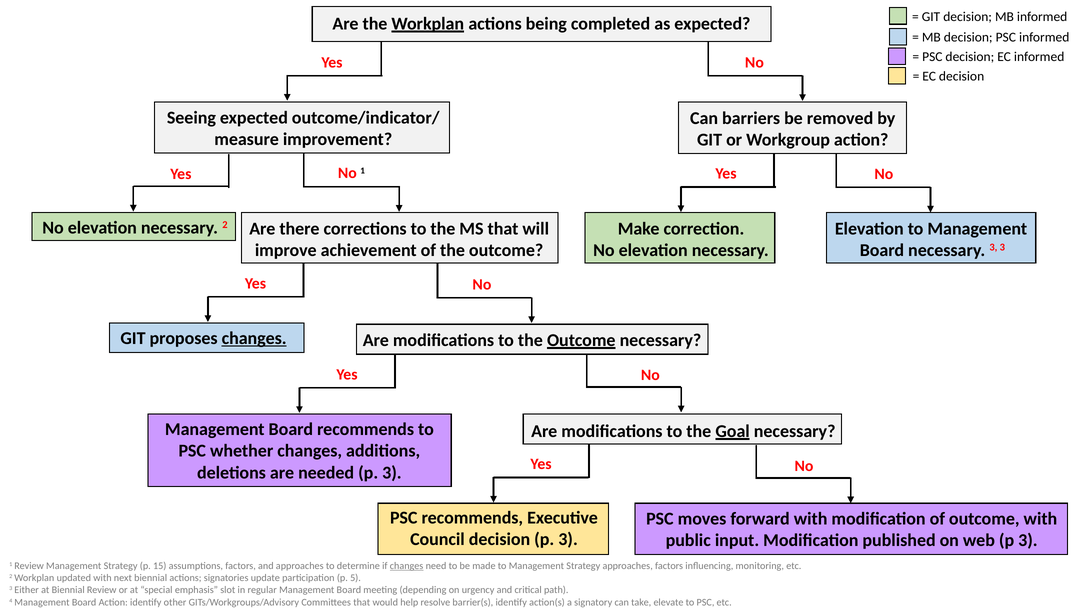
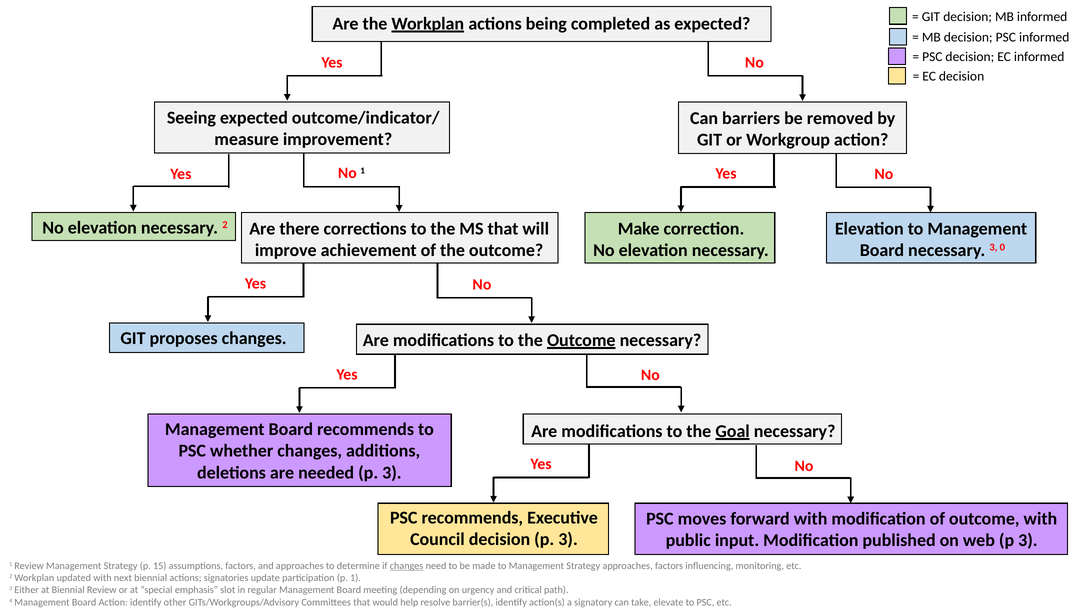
3 3: 3 -> 0 (1002, 248)
changes underline: present -> none (254, 338)
p 5: 5 -> 1 (355, 578)
